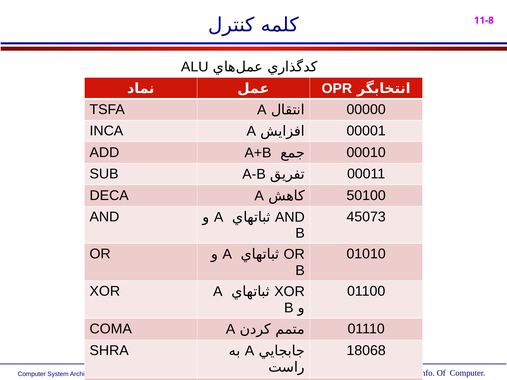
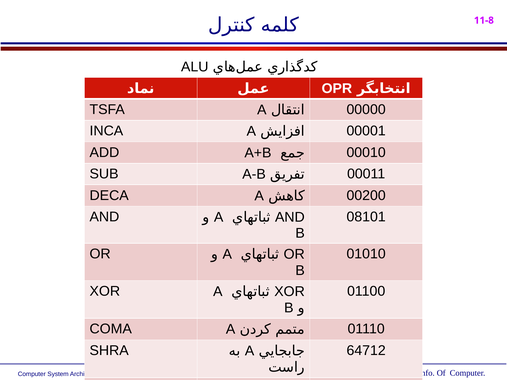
50100: 50100 -> 00200 (366, 195)
45073: 45073 -> 08101 (366, 217)
18068: 18068 -> 64712 (366, 351)
